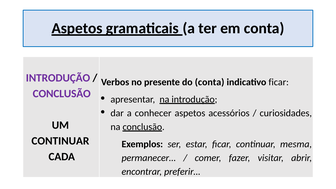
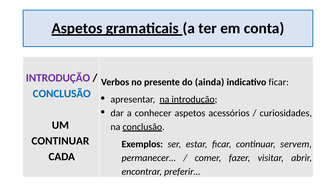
do conta: conta -> ainda (210, 82)
CONCLUSÃO colour: purple -> blue (62, 94)
mesma: mesma -> servem (296, 144)
